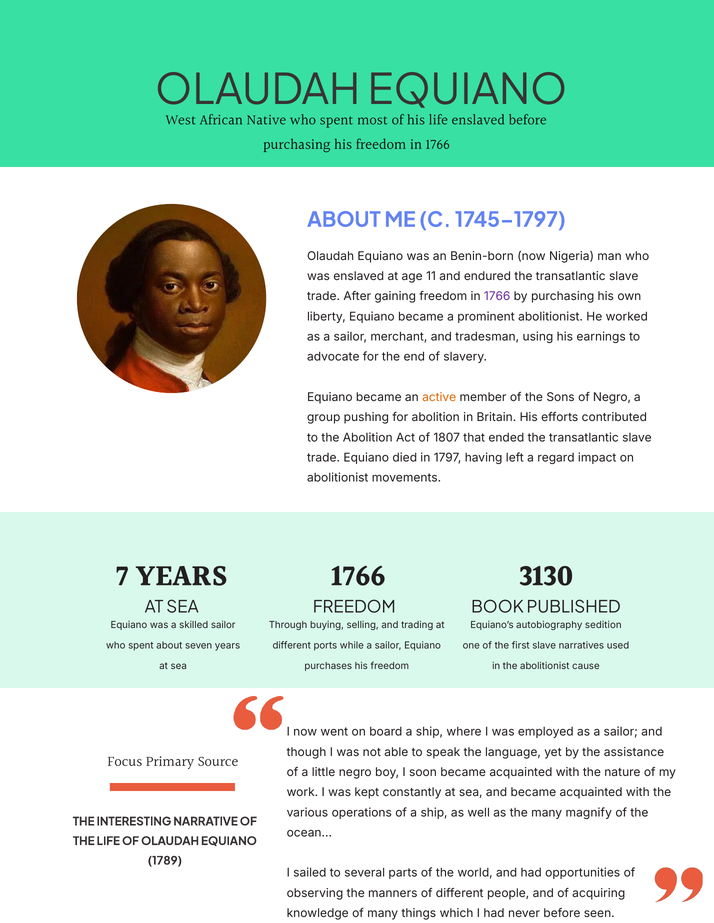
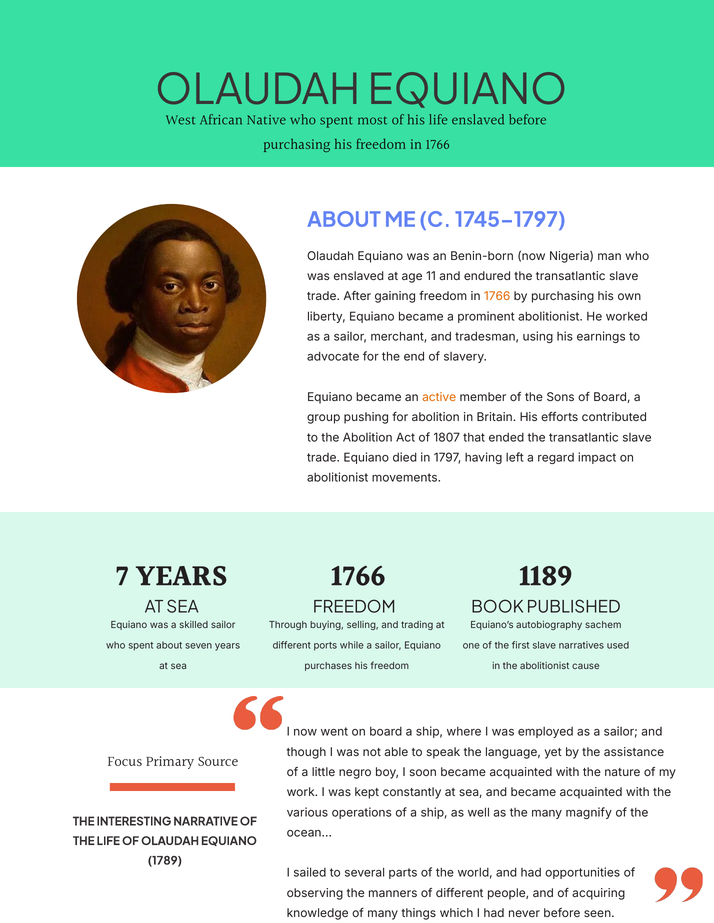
1766 colour: purple -> orange (497, 297)
of Negro: Negro -> Board (612, 398)
3130: 3130 -> 1189 (546, 578)
sedition: sedition -> sachem (603, 626)
